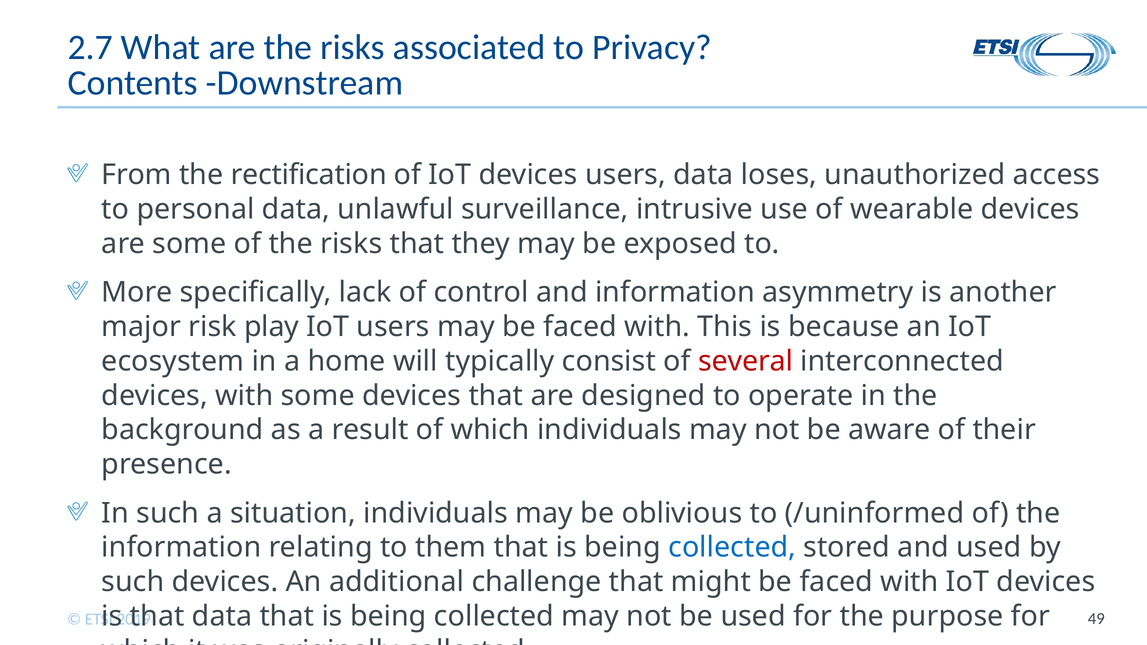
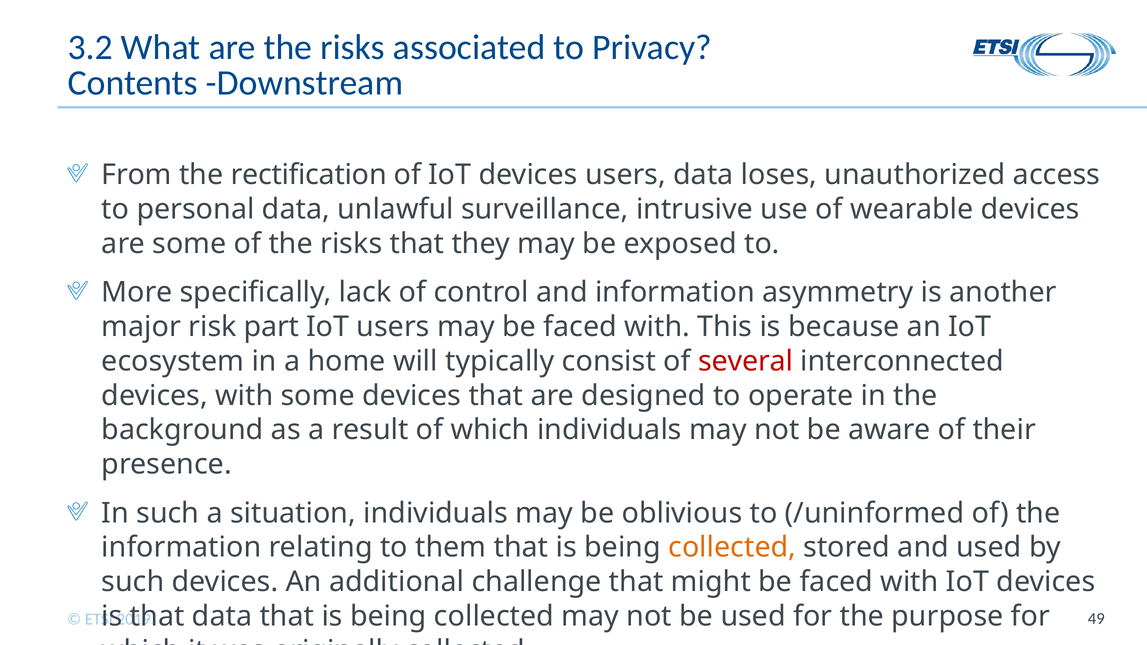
2.7: 2.7 -> 3.2 (90, 47)
play: play -> part (271, 327)
collected colour: blue -> orange (732, 548)
